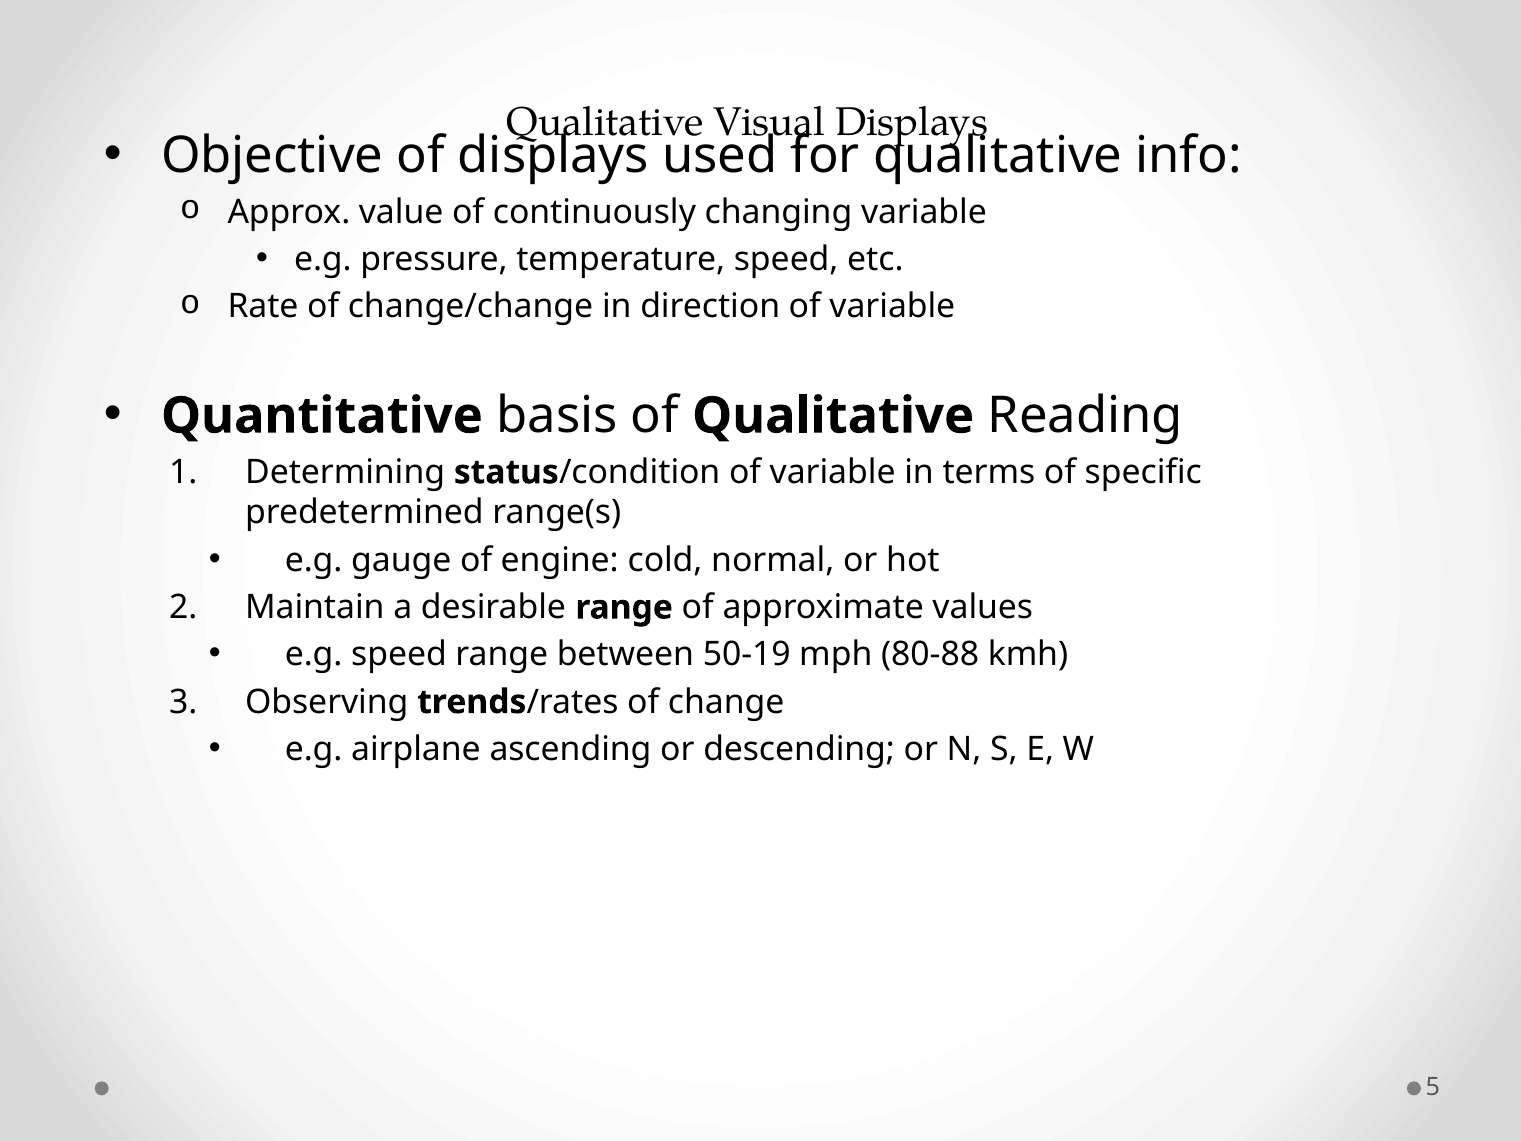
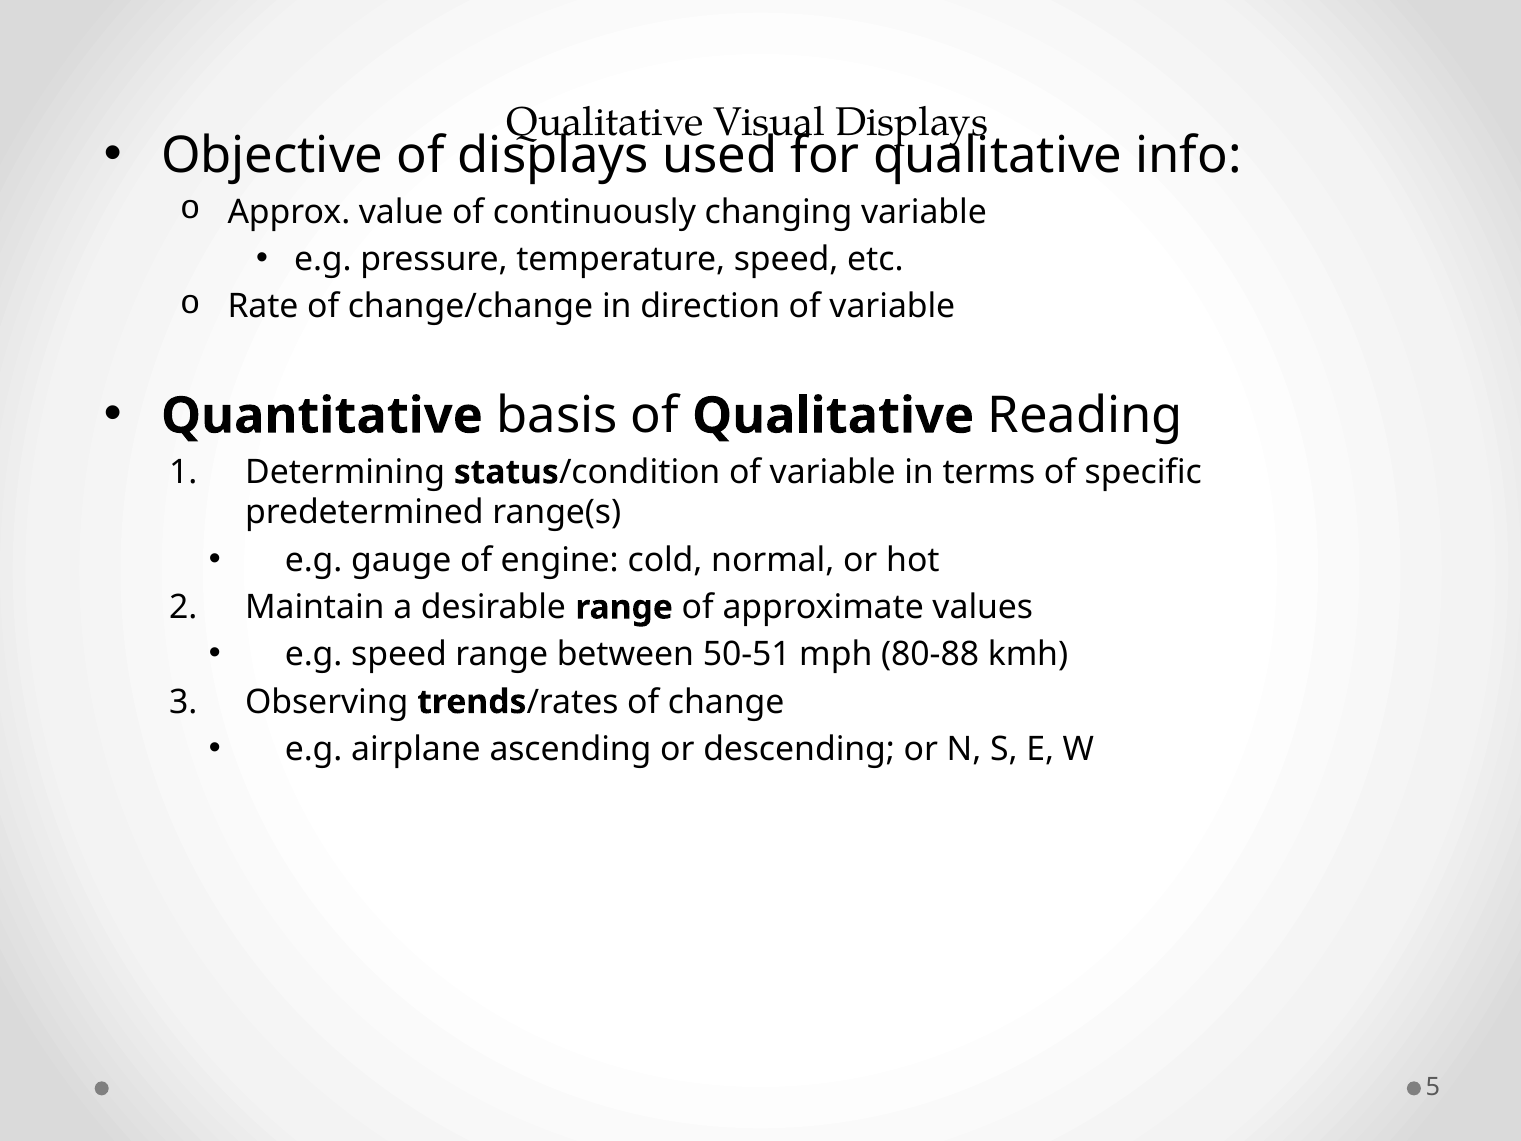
50-19: 50-19 -> 50-51 (747, 655)
